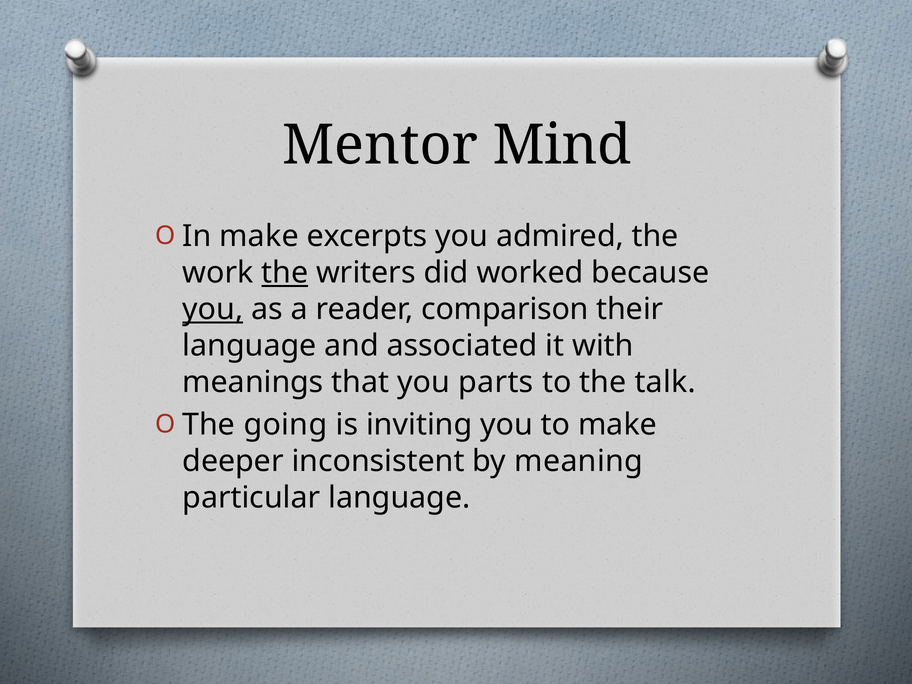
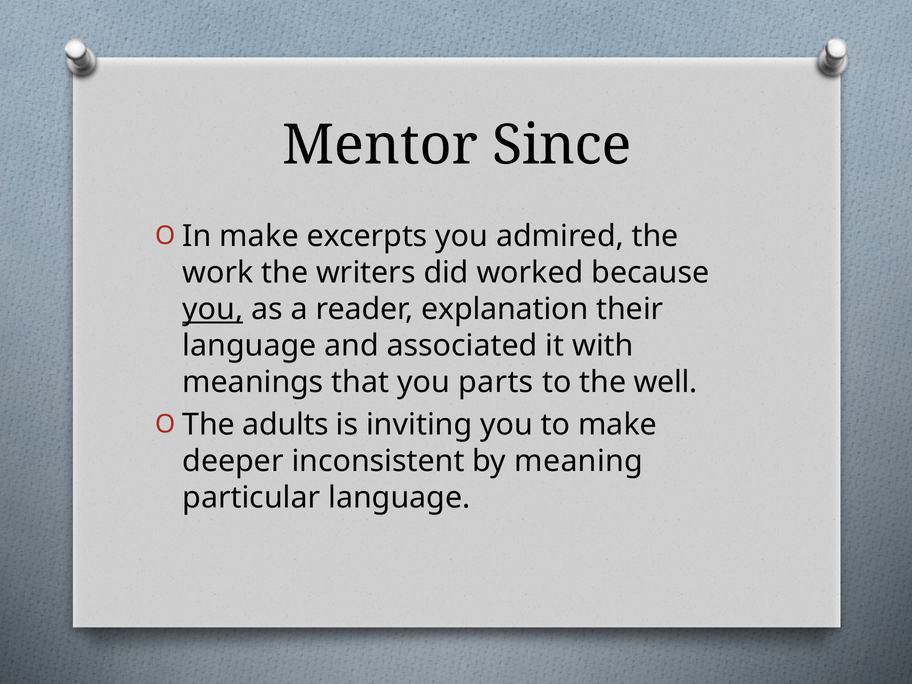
Mind: Mind -> Since (562, 145)
the underline: present -> none (285, 273)
comparison: comparison -> explanation (505, 309)
talk: talk -> well (666, 382)
going: going -> adults (286, 425)
